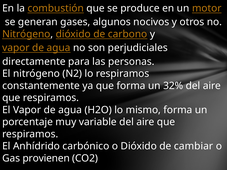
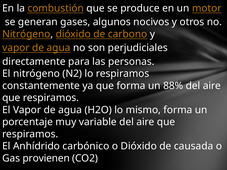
32%: 32% -> 88% (173, 86)
cambiar: cambiar -> causada (194, 146)
